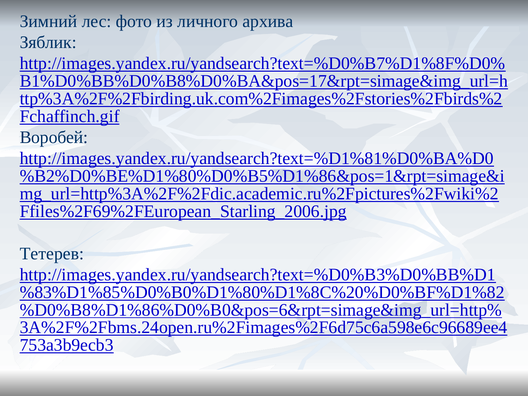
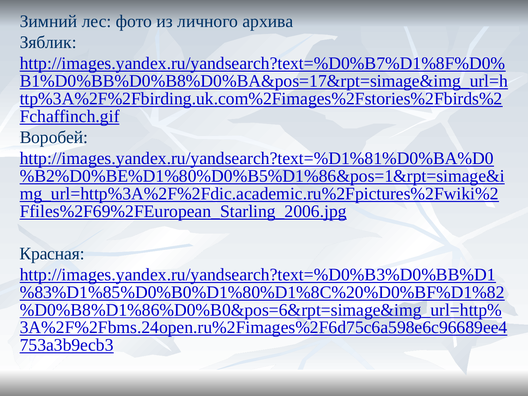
Тетерев: Тетерев -> Красная (52, 254)
